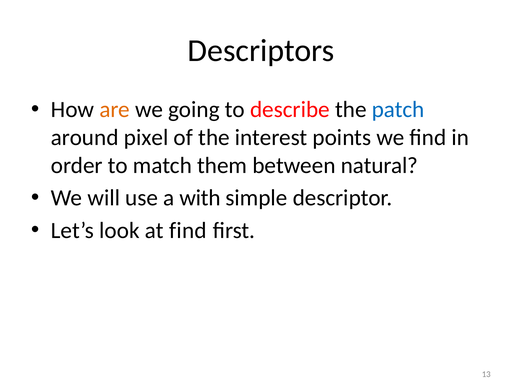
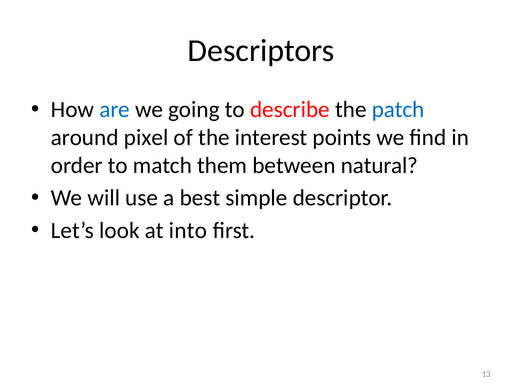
are colour: orange -> blue (115, 110)
with: with -> best (200, 198)
at find: find -> into (188, 230)
